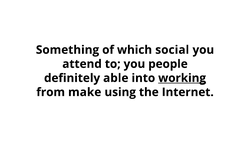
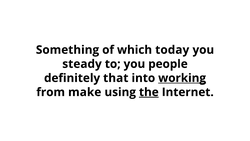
social: social -> today (172, 50)
attend: attend -> steady (82, 64)
able: able -> that (116, 78)
the underline: none -> present (149, 92)
